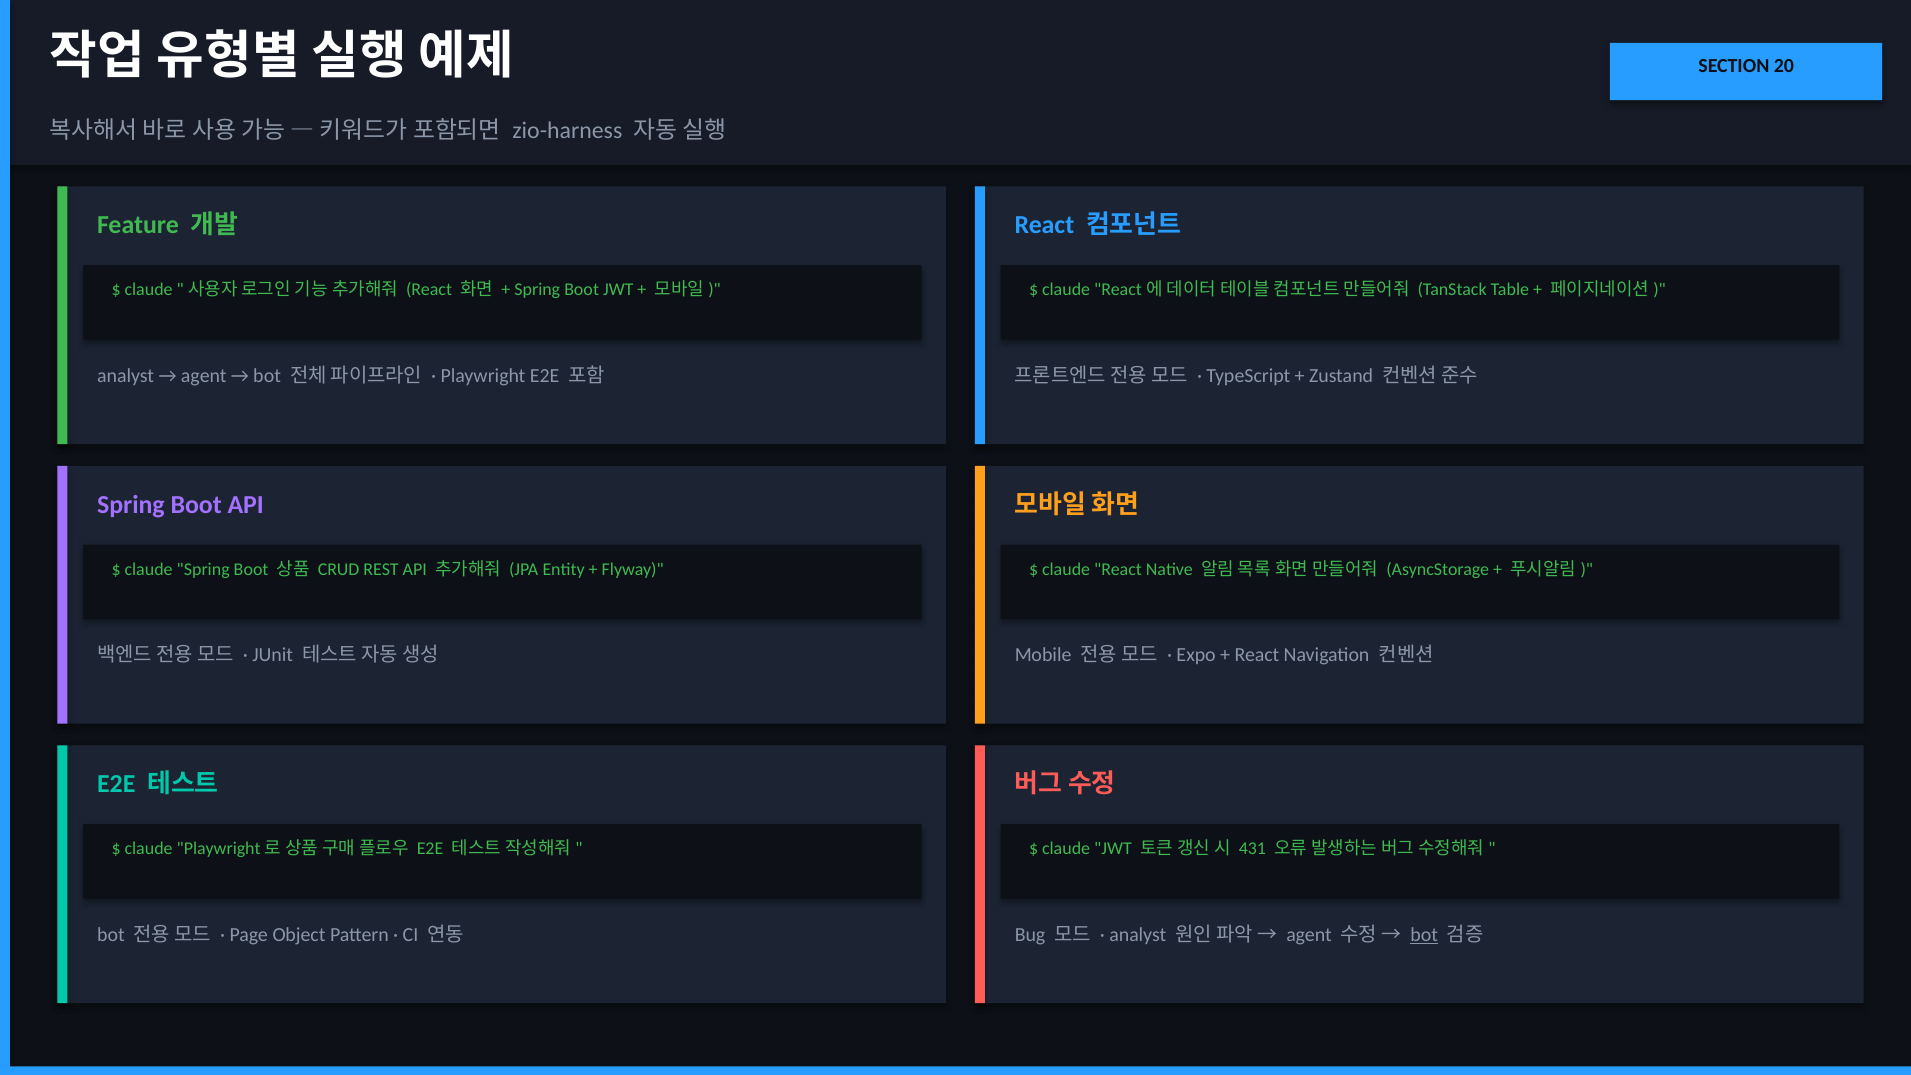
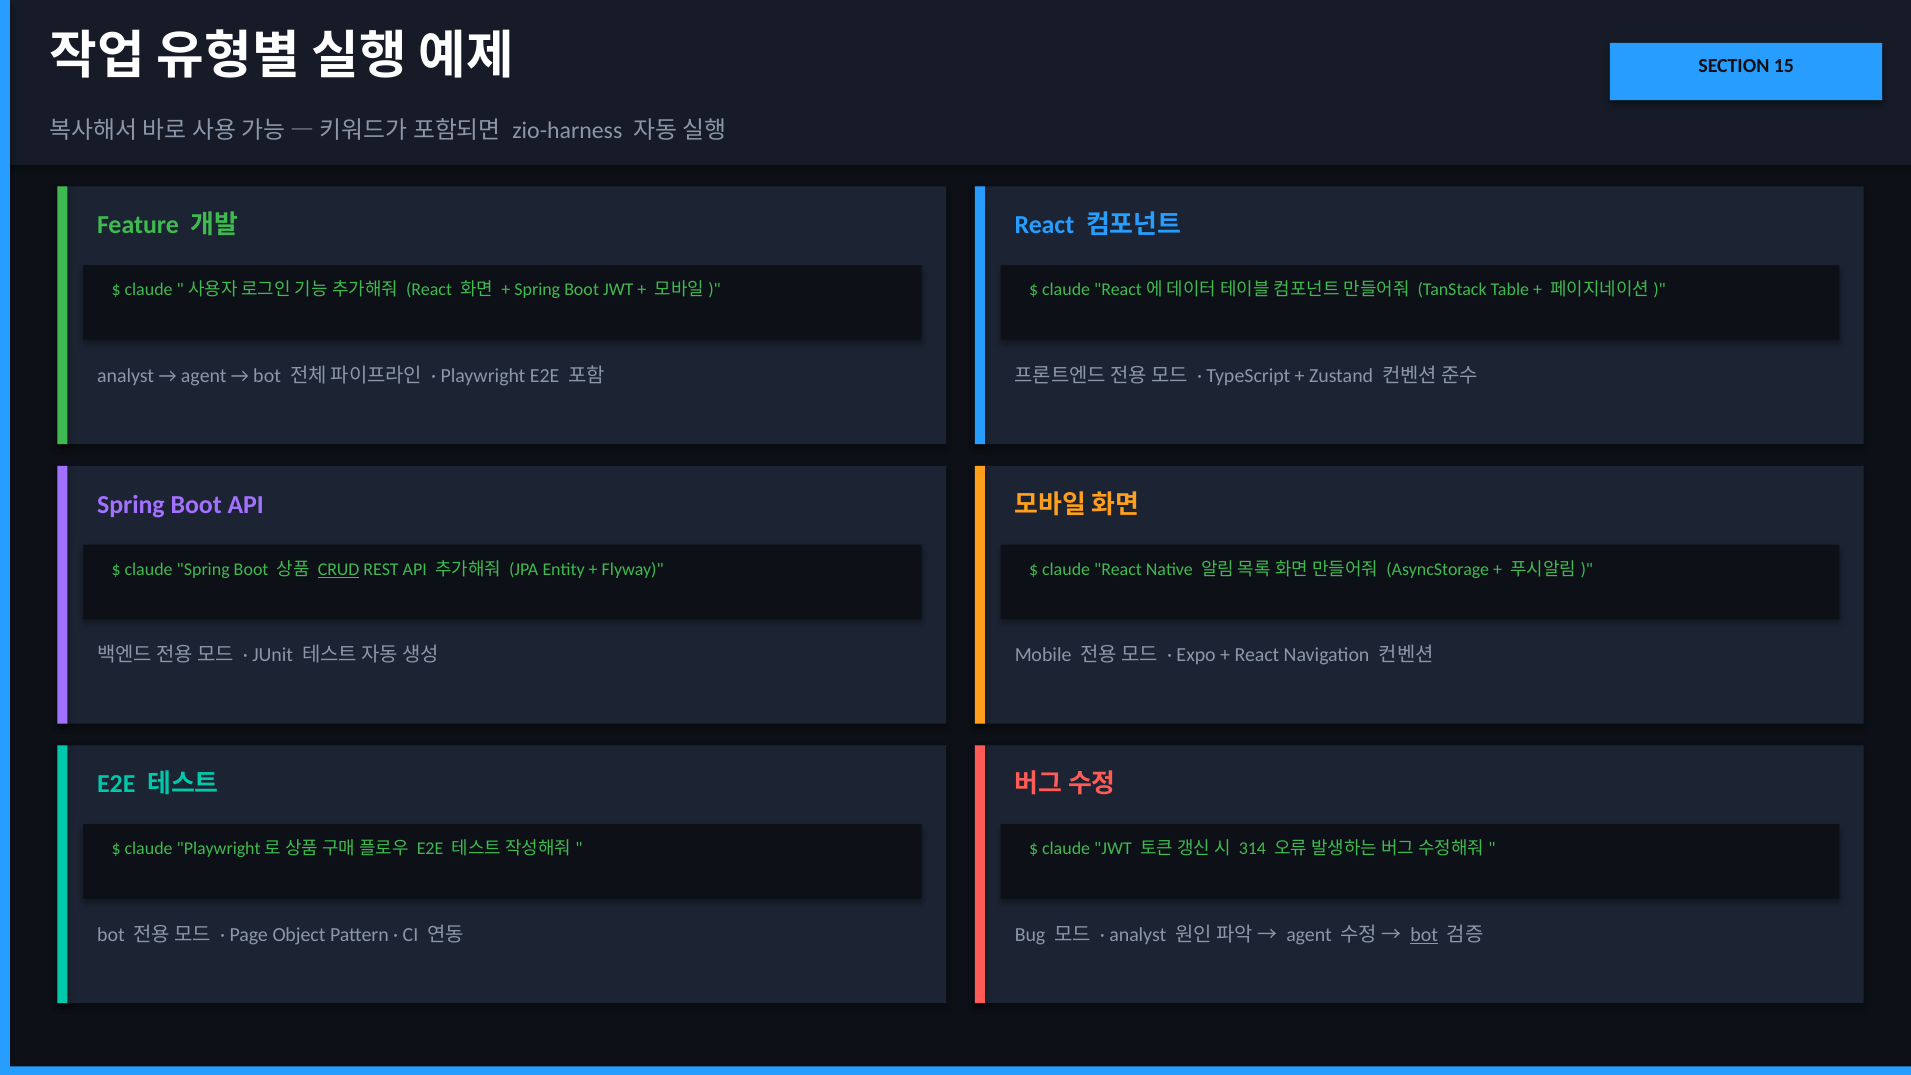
20: 20 -> 15 (1784, 66)
CRUD underline: none -> present (339, 570)
431: 431 -> 314 (1252, 849)
